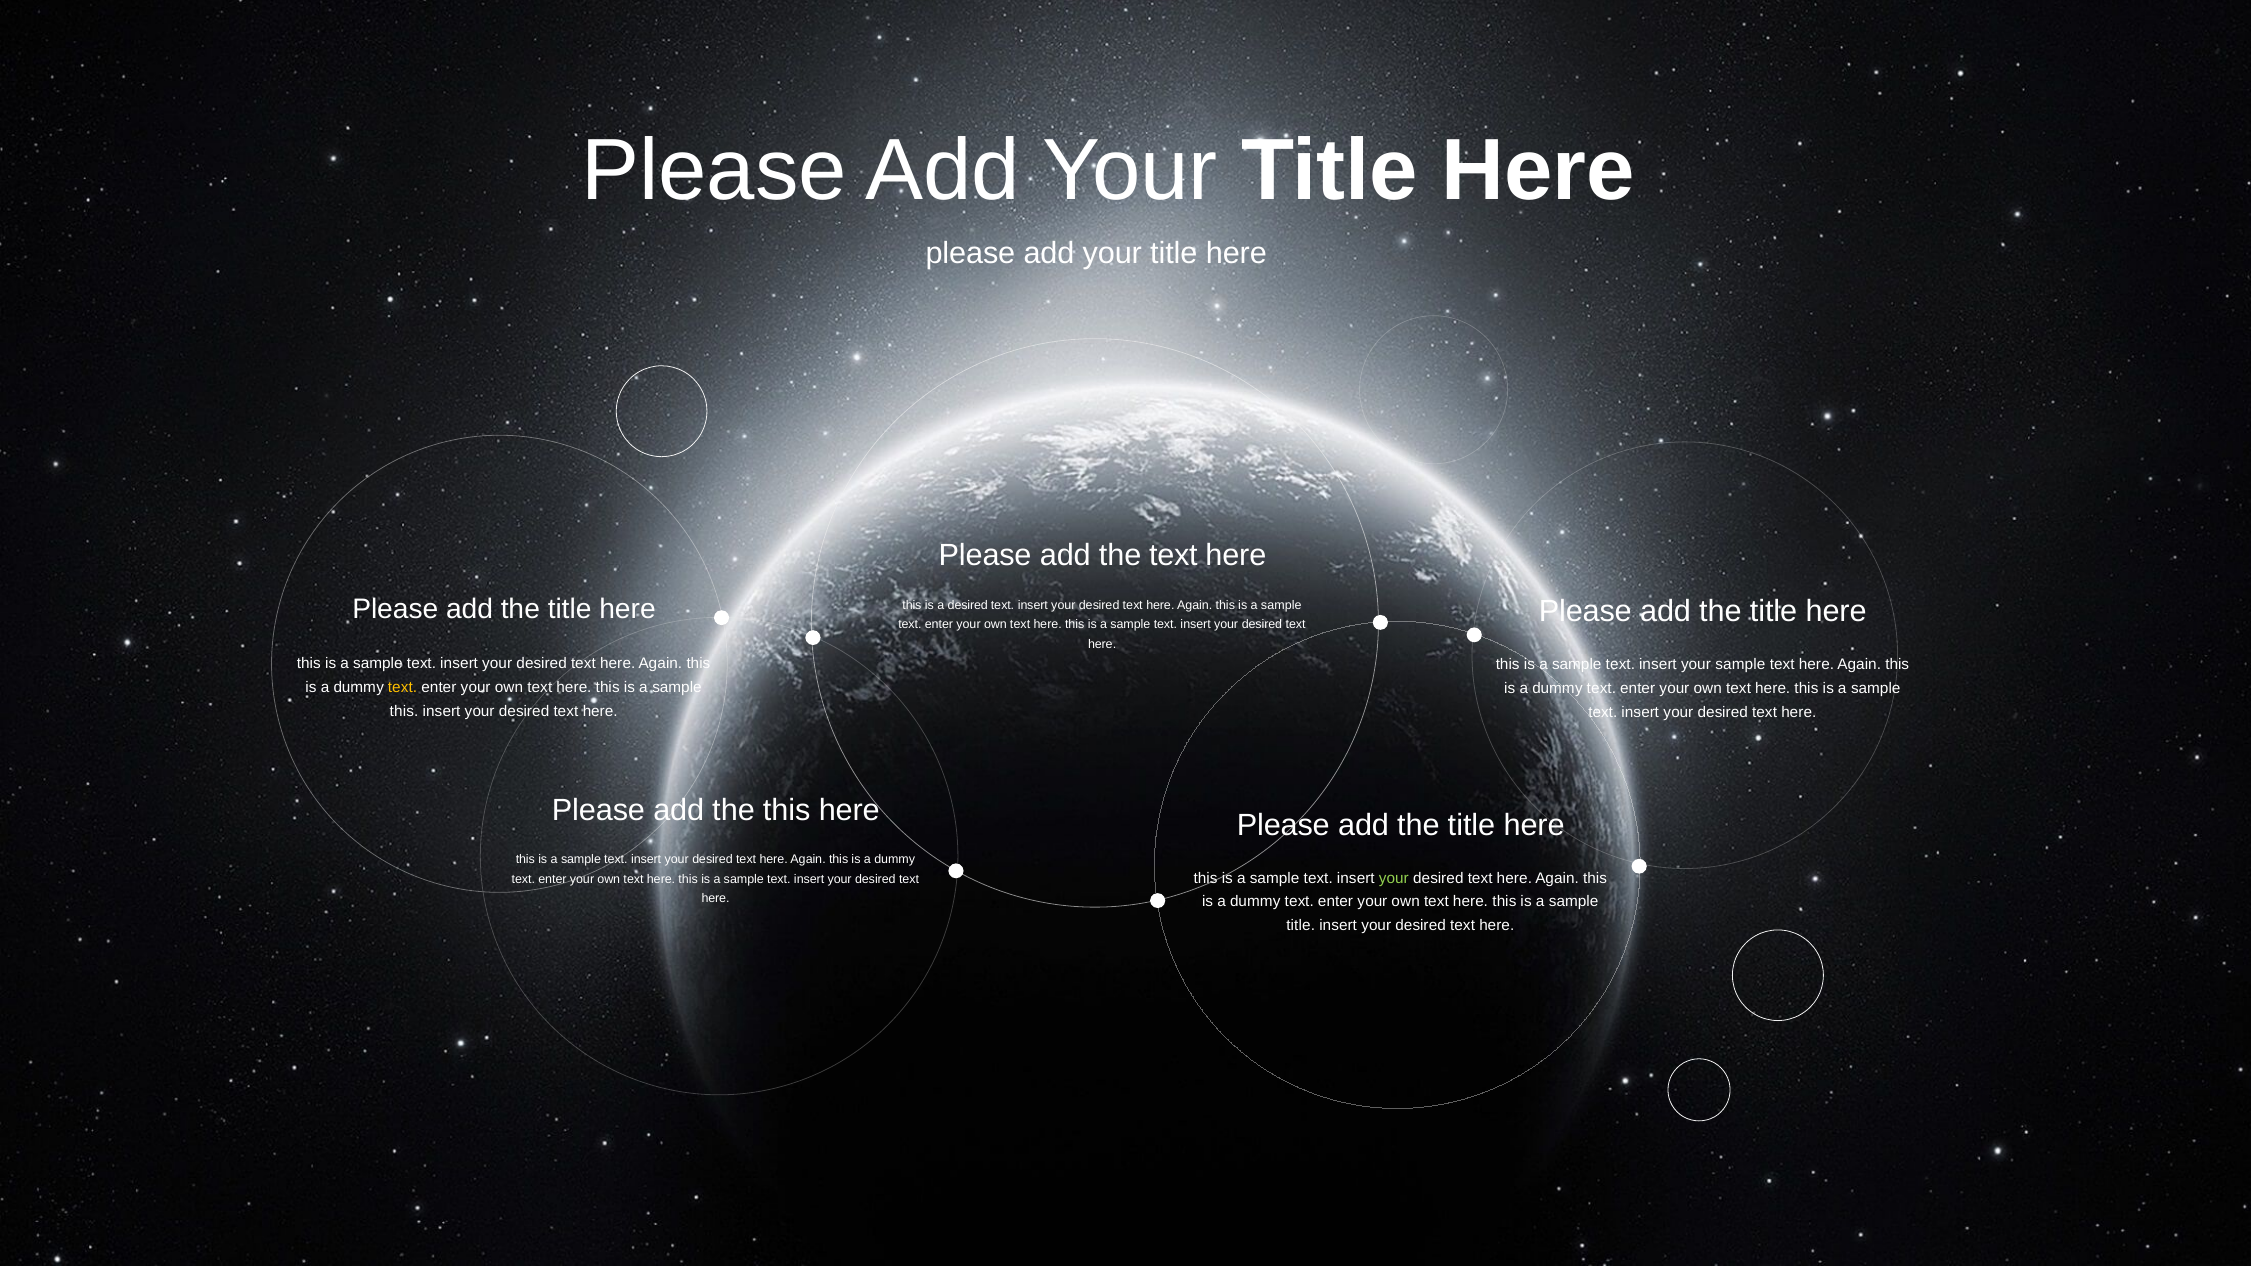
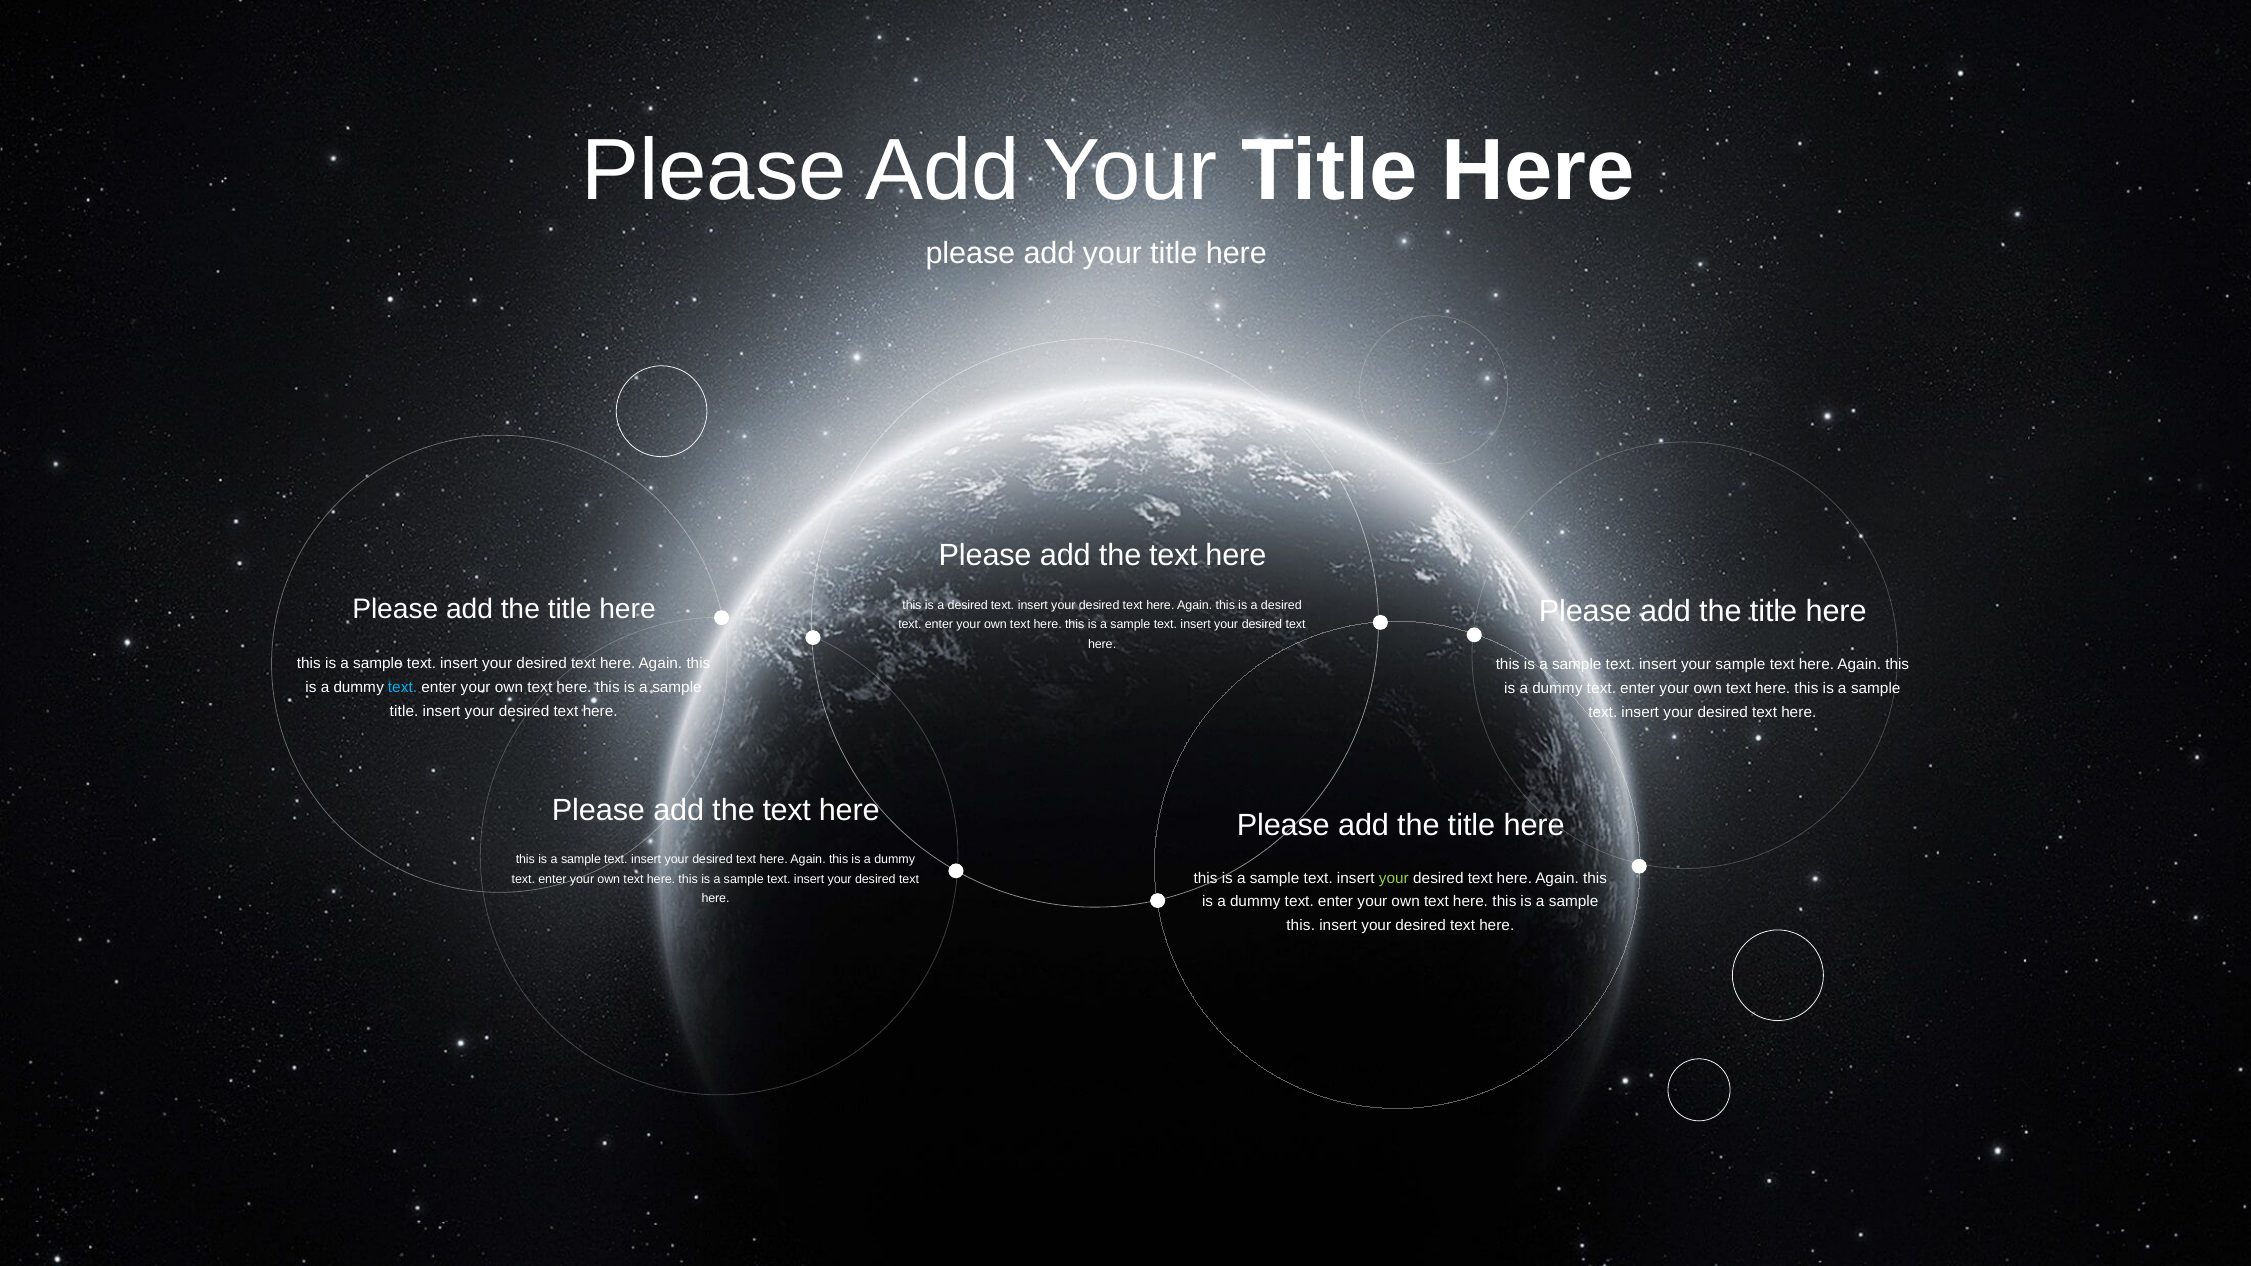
sample: sample -> desired (1281, 605)
text colour: yellow -> light blue (403, 688)
this: this -> title (404, 712)
this: this -> text (787, 810)
title: title -> this (1301, 926)
